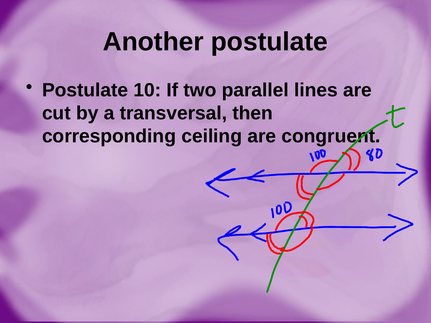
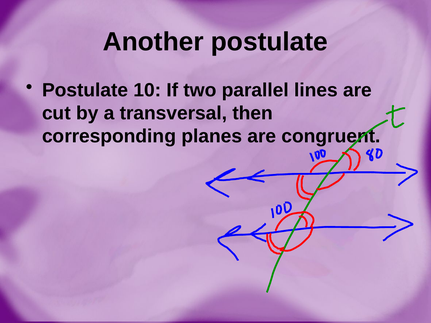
ceiling: ceiling -> planes (212, 136)
